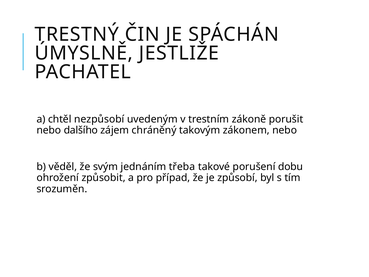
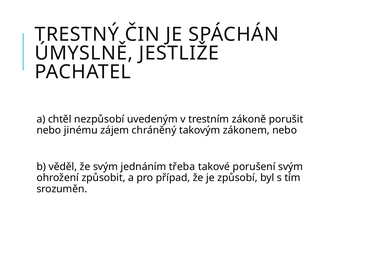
dalšího: dalšího -> jinému (81, 130)
porušení dobu: dobu -> svým (291, 167)
